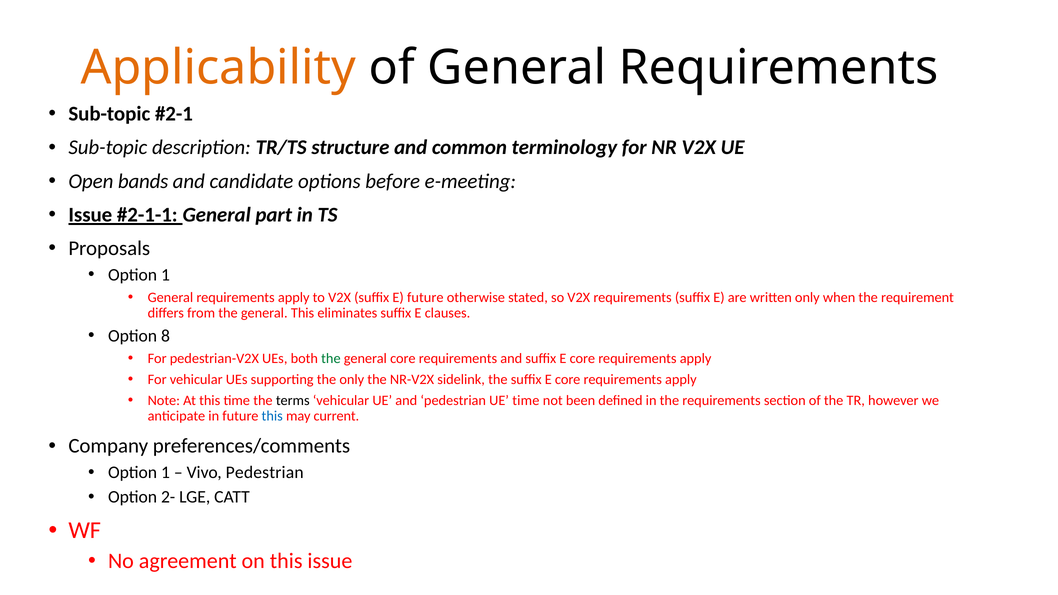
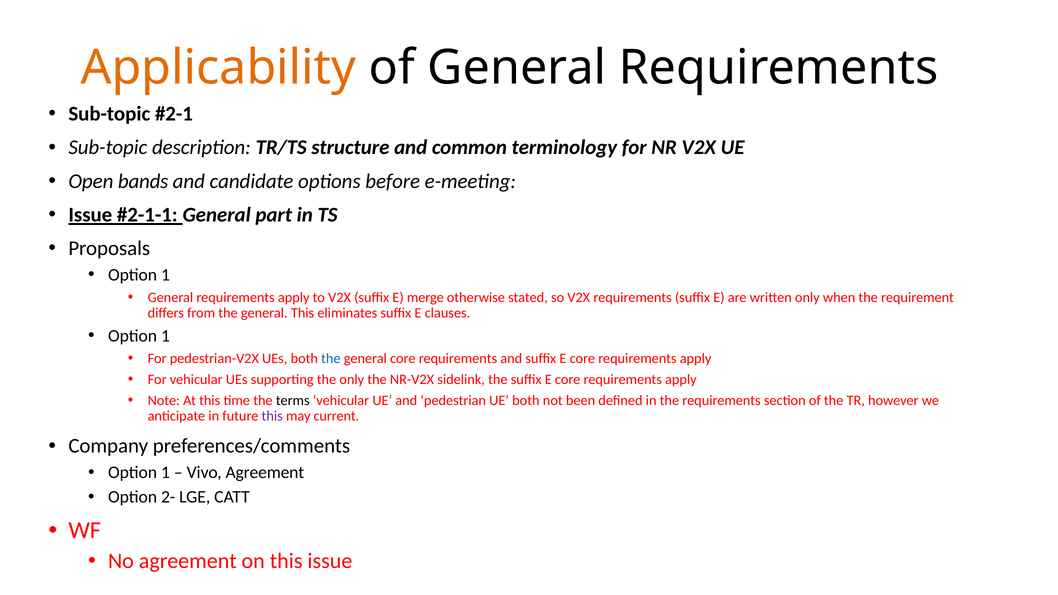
E future: future -> merge (425, 298)
8: 8 -> 1 (165, 336)
the colour: green -> blue (331, 359)
UE time: time -> both (526, 401)
this colour: blue -> purple (272, 416)
Vivo Pedestrian: Pedestrian -> Agreement (265, 472)
